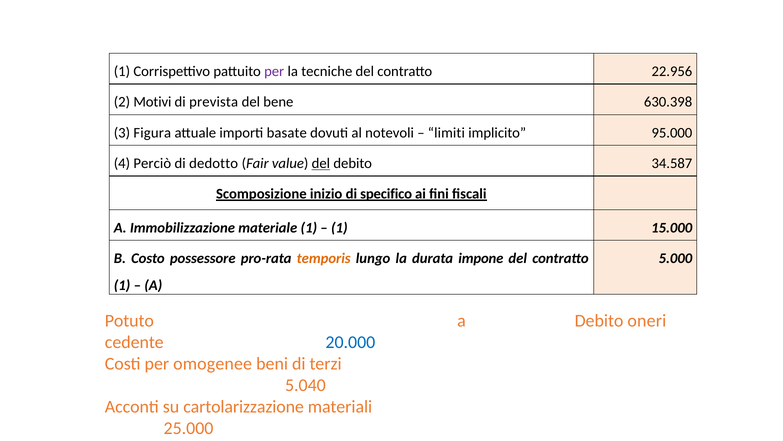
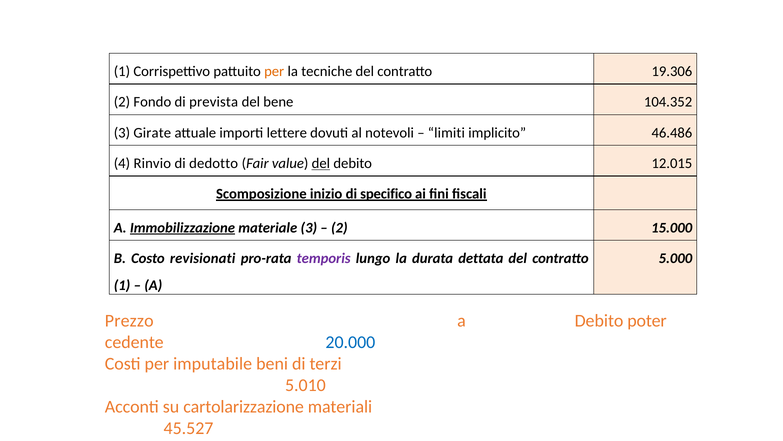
per colour: purple -> orange (274, 71)
22.956: 22.956 -> 19.306 (672, 71)
Motivi: Motivi -> Fondo (152, 102)
630.398: 630.398 -> 104.352 (668, 102)
Figura: Figura -> Girate (152, 133)
basate: basate -> lettere (287, 133)
95.000: 95.000 -> 46.486 (672, 133)
Perciò: Perciò -> Rinvio (152, 163)
34.587: 34.587 -> 12.015 (672, 163)
Immobilizzazione underline: none -> present (182, 227)
materiale 1: 1 -> 3 (309, 227)
1: 1 -> 2 (339, 227)
possessore: possessore -> revisionati (203, 258)
temporis colour: orange -> purple (324, 258)
impone: impone -> dettata (481, 258)
Potuto: Potuto -> Prezzo (129, 320)
oneri: oneri -> poter (647, 320)
omogenee: omogenee -> imputabile (213, 363)
5.040: 5.040 -> 5.010 (305, 385)
25.000: 25.000 -> 45.527 (188, 428)
